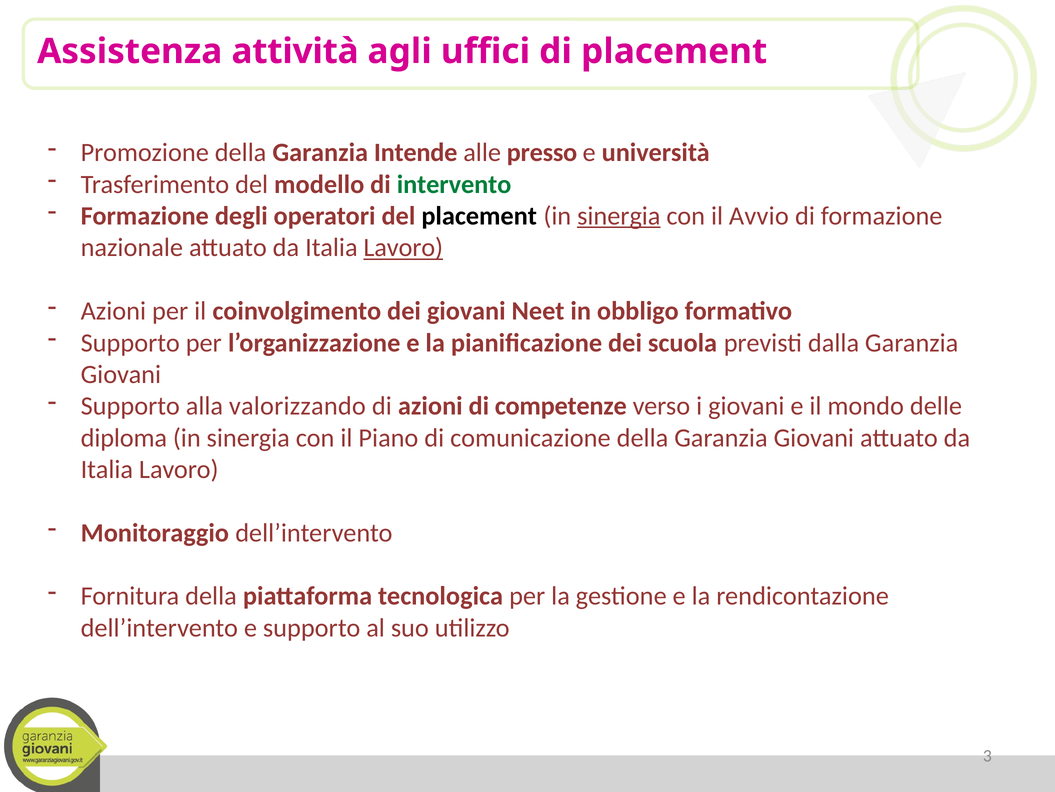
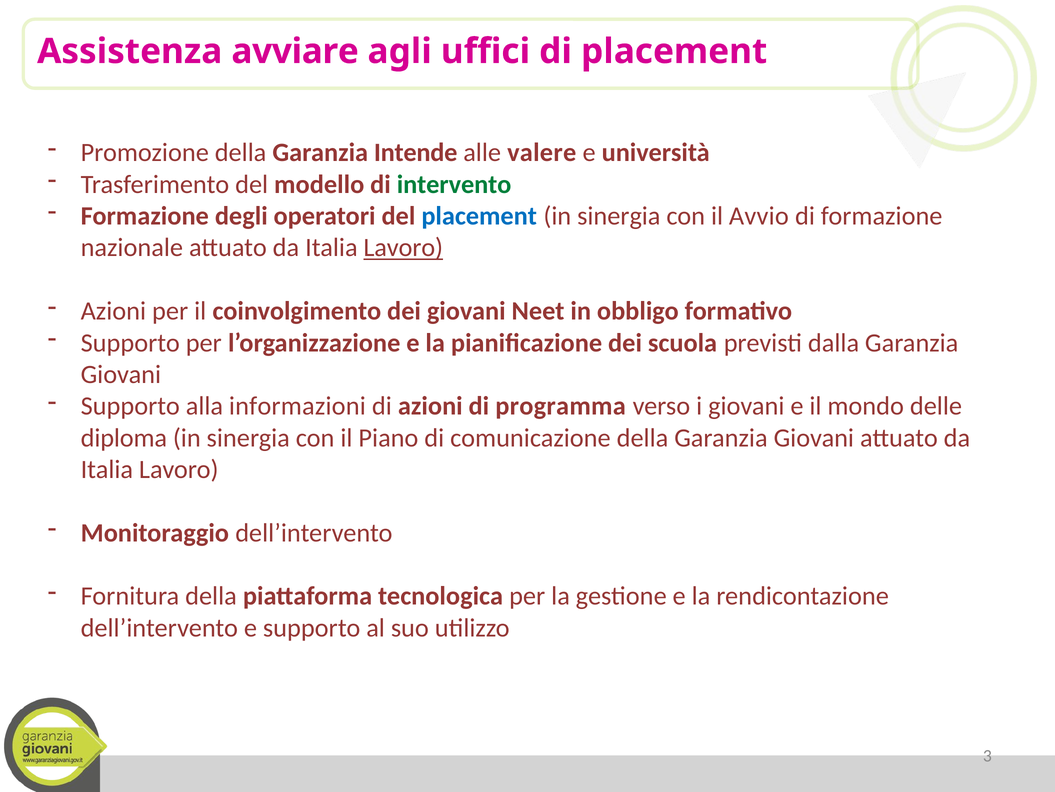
attività: attività -> avviare (295, 51)
presso: presso -> valere (542, 153)
placement colour: black -> blue (479, 216)
sinergia underline: present -> none (619, 216)
valorizzando: valorizzando -> informazioni (297, 406)
competenze: competenze -> programma (561, 406)
